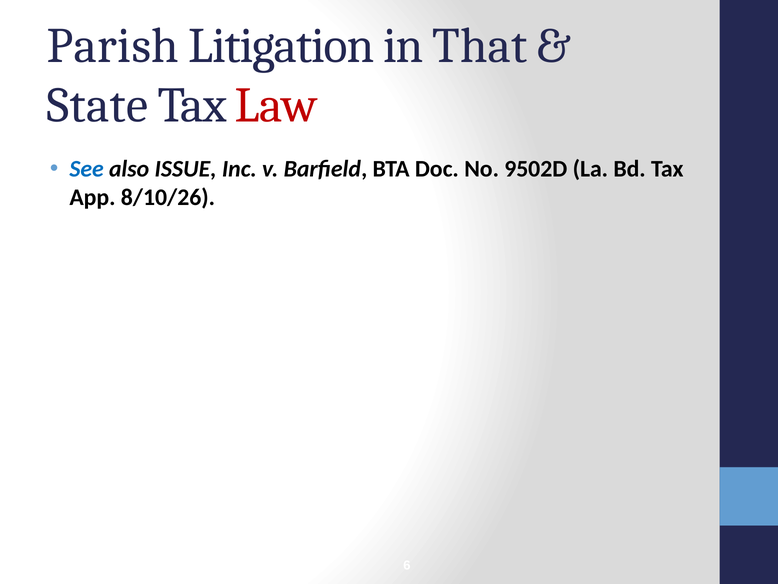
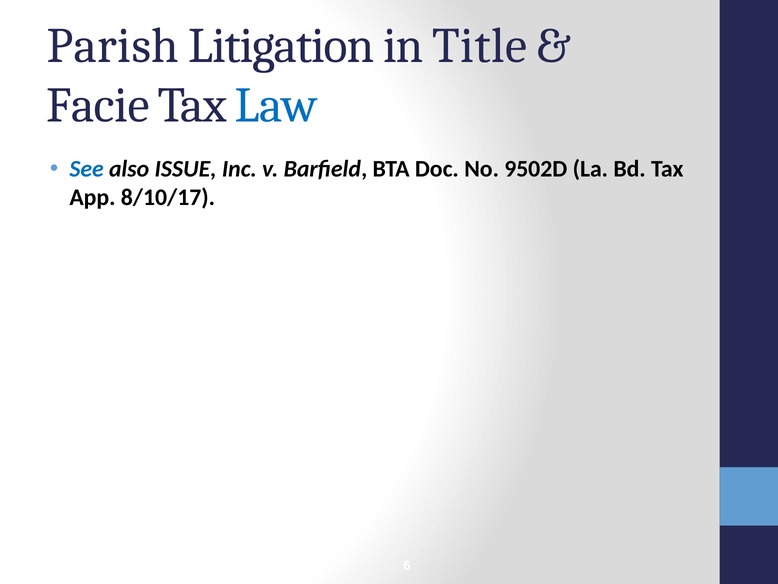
That: That -> Title (480, 46)
State: State -> Facie (98, 105)
Law colour: red -> blue (276, 105)
8/10/26: 8/10/26 -> 8/10/17 (168, 197)
